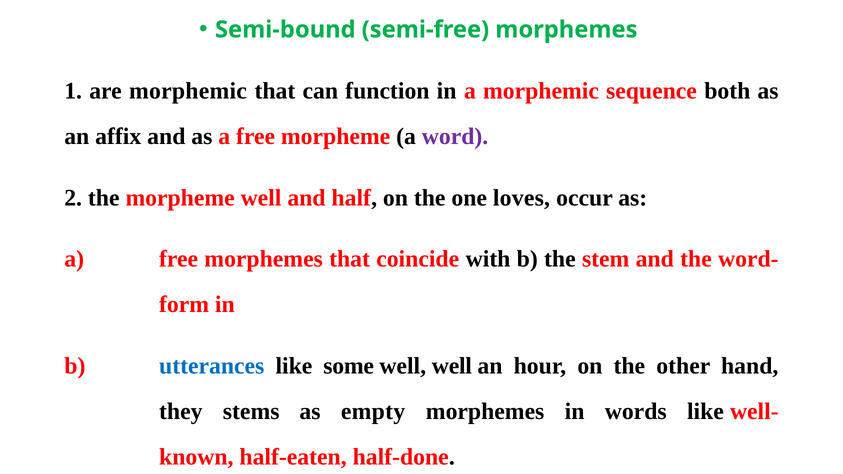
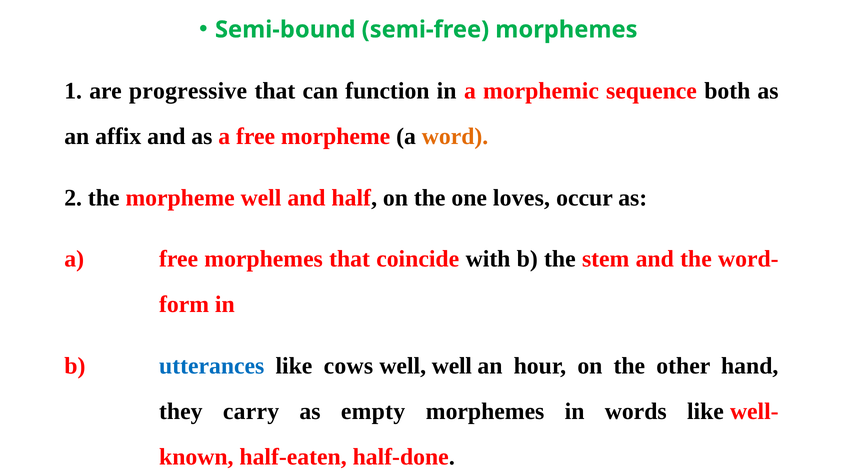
are morphemic: morphemic -> progressive (188, 91)
word colour: purple -> orange (455, 136)
some: some -> cows (348, 366)
stems: stems -> carry (251, 412)
